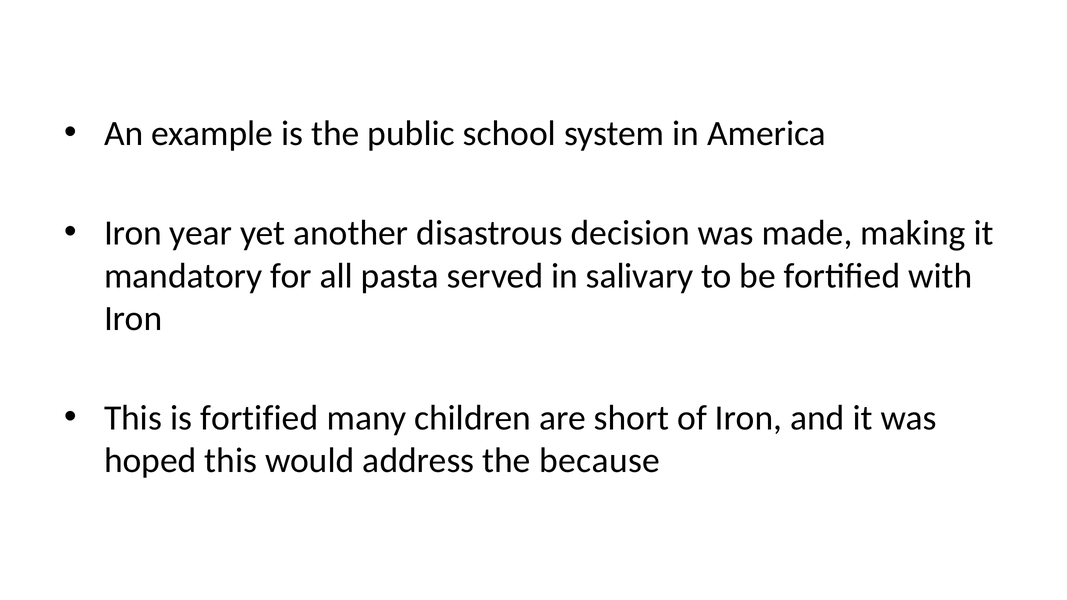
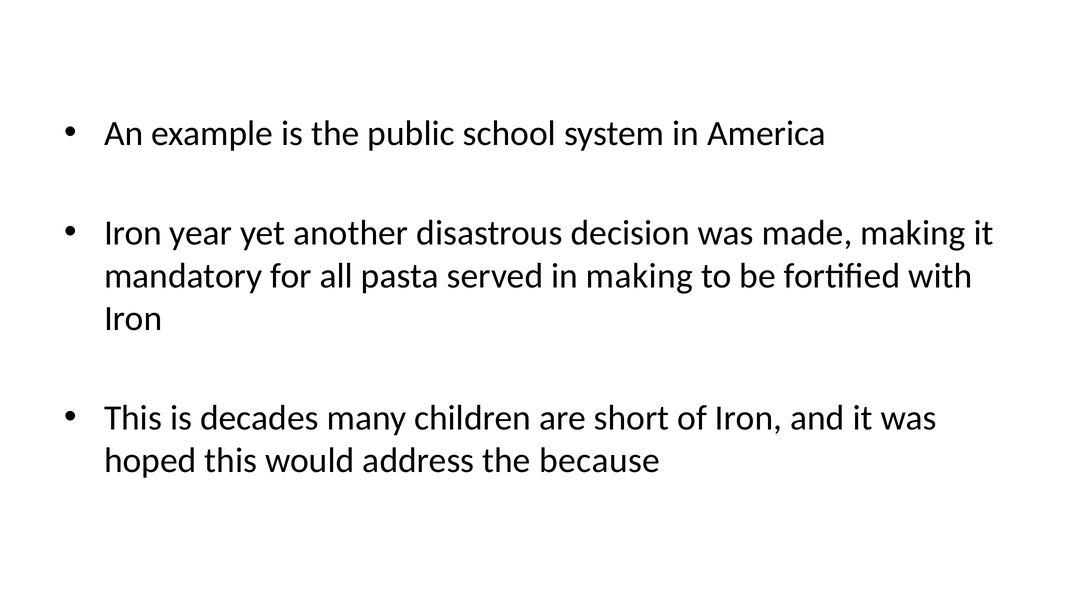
in salivary: salivary -> making (639, 276)
is fortified: fortified -> decades (259, 418)
